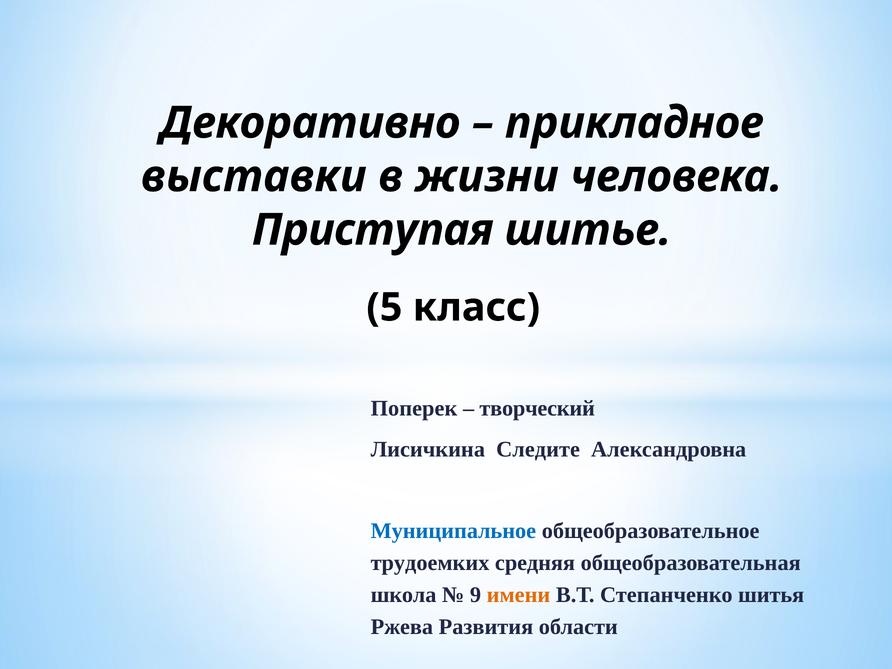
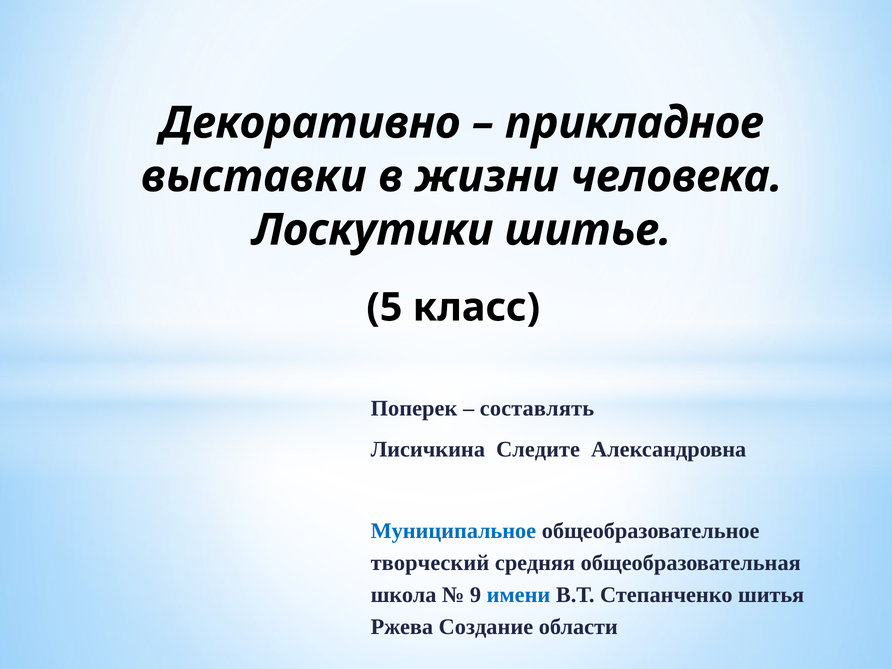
Приступая: Приступая -> Лоскутики (373, 230)
творческий: творческий -> составлять (537, 408)
трудоемких: трудоемких -> творческий (430, 563)
имени colour: orange -> blue (519, 595)
Развития: Развития -> Создание (486, 627)
